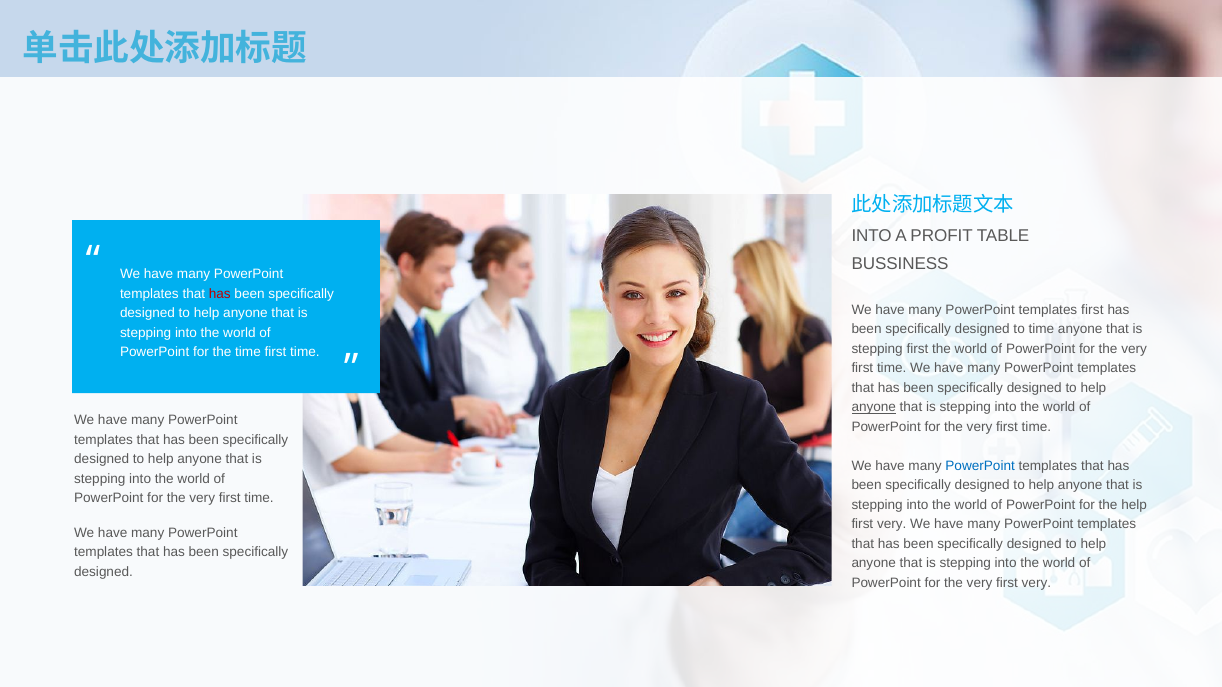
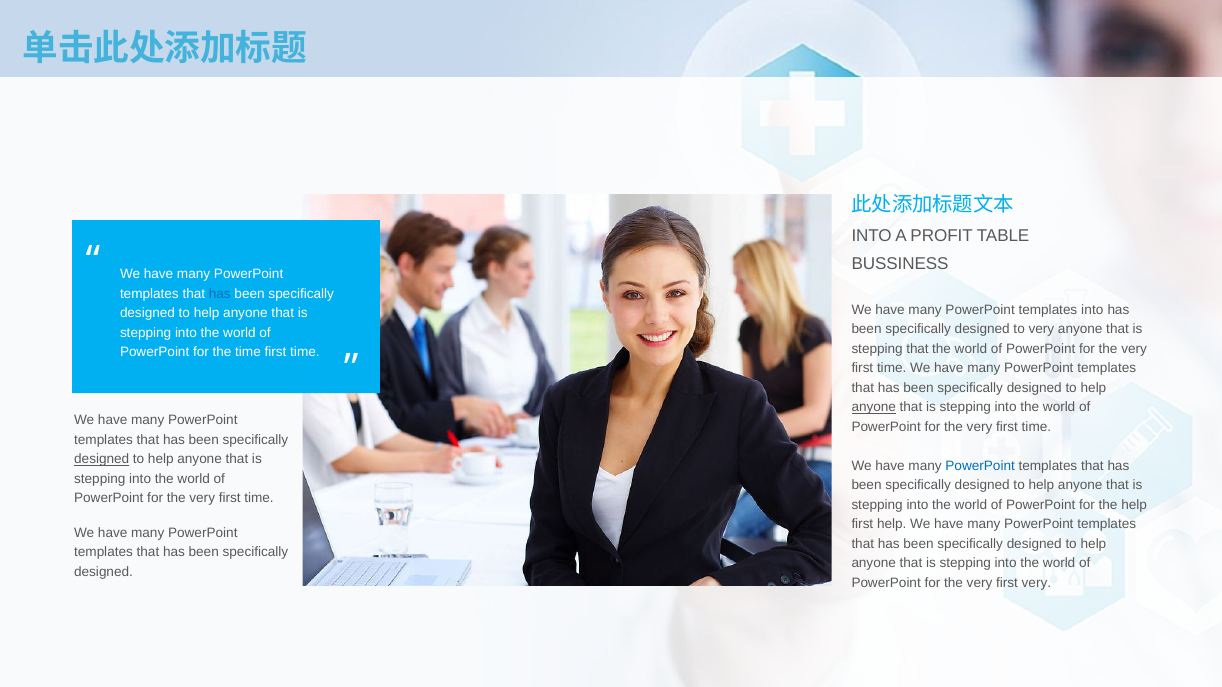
has colour: red -> blue (220, 294)
templates first: first -> into (1092, 310)
to time: time -> very (1041, 329)
stepping first: first -> that (918, 349)
designed underline: none -> present (102, 460)
very: very -> help (892, 525)
